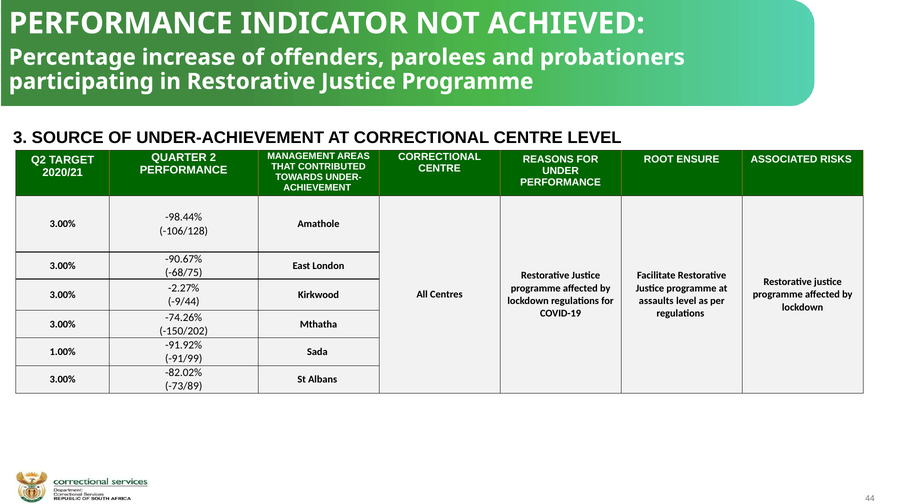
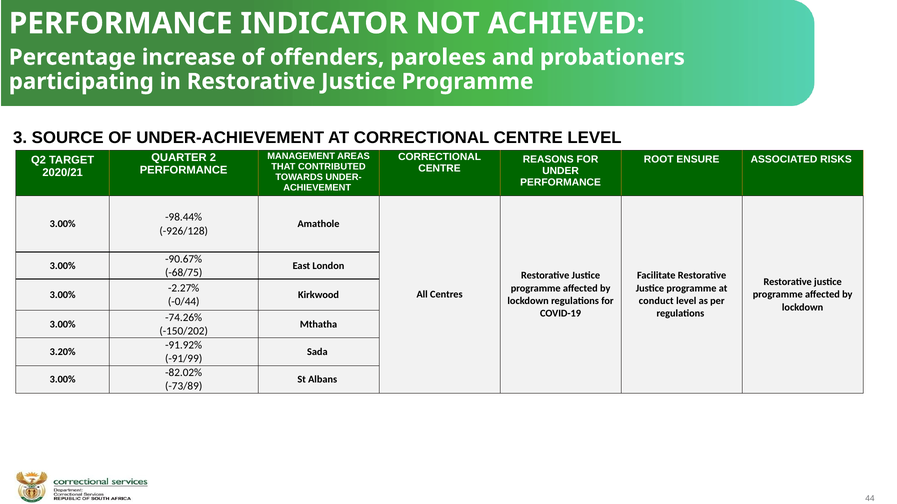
-106/128: -106/128 -> -926/128 (184, 231)
assaults: assaults -> conduct (656, 301)
-9/44: -9/44 -> -0/44 (184, 302)
1.00%: 1.00% -> 3.20% (63, 352)
